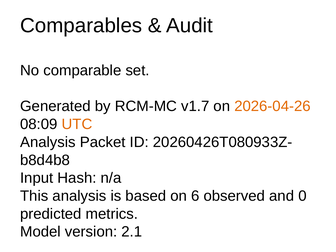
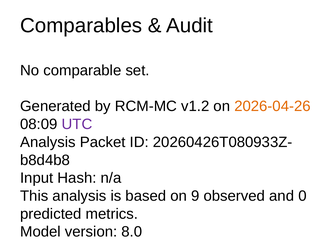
v1.7: v1.7 -> v1.2 (195, 106)
UTC colour: orange -> purple (77, 124)
6: 6 -> 9 (195, 196)
2.1: 2.1 -> 8.0 (132, 232)
